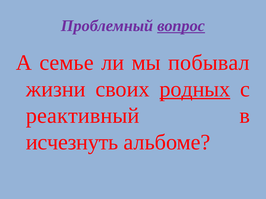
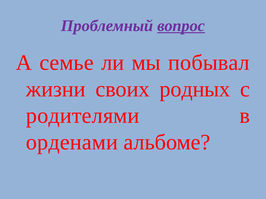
родных underline: present -> none (195, 89)
реактивный: реактивный -> родителями (83, 116)
исчезнуть: исчезнуть -> орденами (72, 143)
